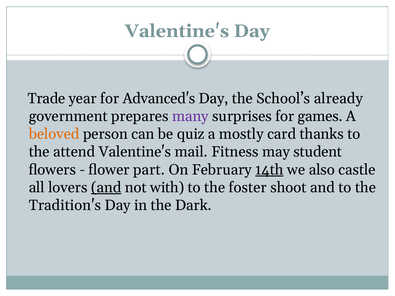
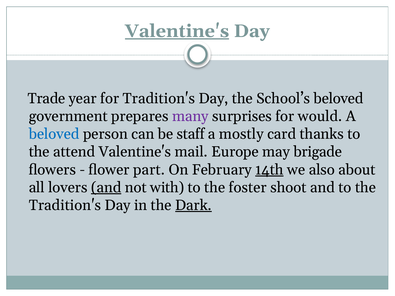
Valentine's underline: none -> present (177, 31)
for Advanced's: Advanced's -> Tradition's (159, 99)
School’s already: already -> beloved (339, 99)
games: games -> would (320, 116)
beloved colour: orange -> blue (54, 134)
quiz: quiz -> staff (191, 134)
Fitness: Fitness -> Europe (235, 152)
student: student -> brigade (318, 152)
castle: castle -> about (357, 170)
Dark underline: none -> present (193, 205)
